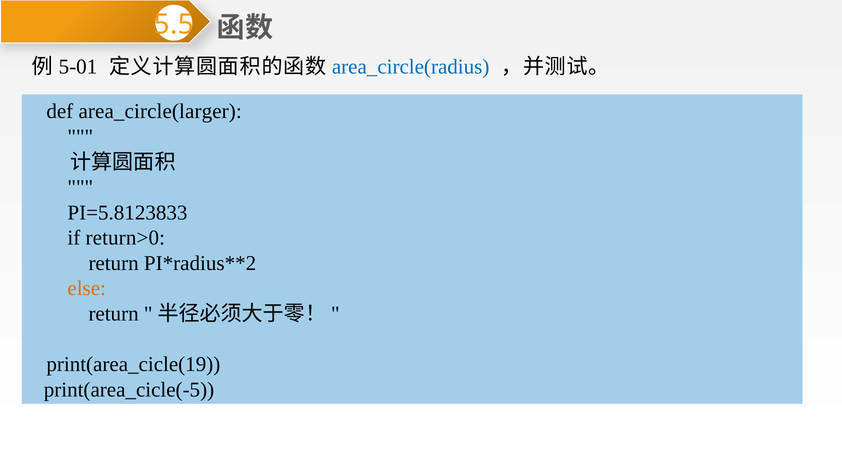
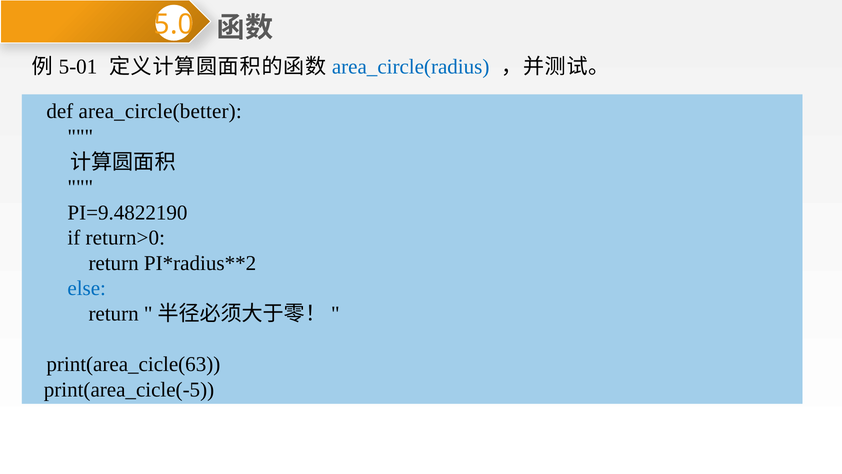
5.5: 5.5 -> 5.0 (174, 25)
area_circle(larger: area_circle(larger -> area_circle(better (160, 111)
PI=5.8123833: PI=5.8123833 -> PI=9.4822190 (127, 212)
else colour: orange -> blue (87, 288)
print(area_cicle(19: print(area_cicle(19 -> print(area_cicle(63 (133, 364)
